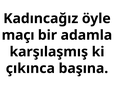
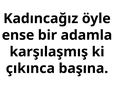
maçı: maçı -> ense (18, 35)
